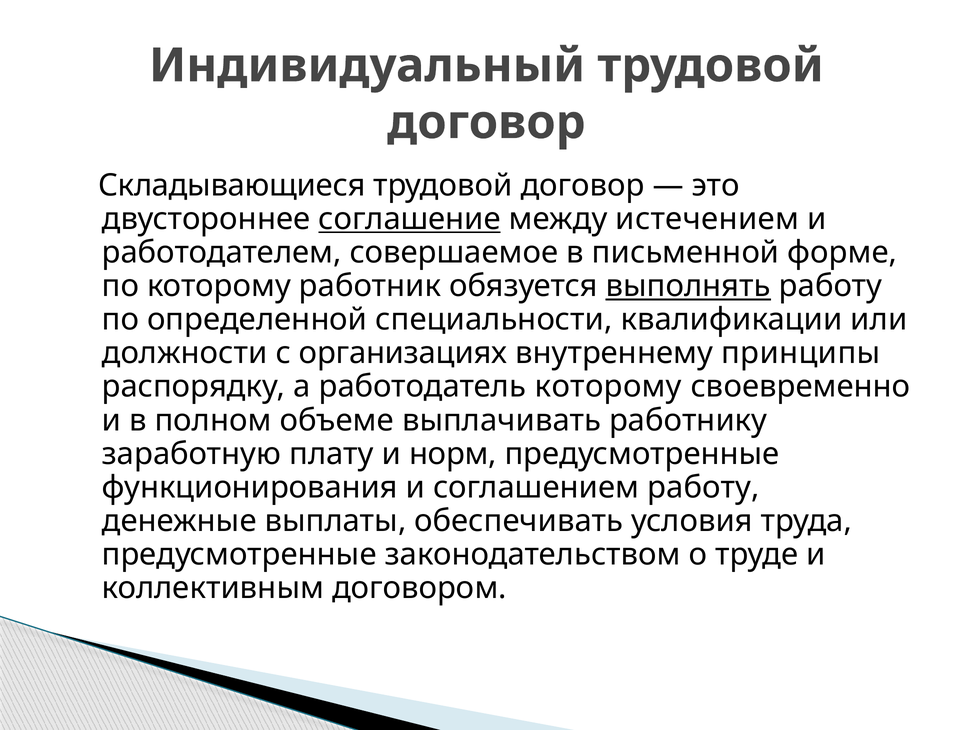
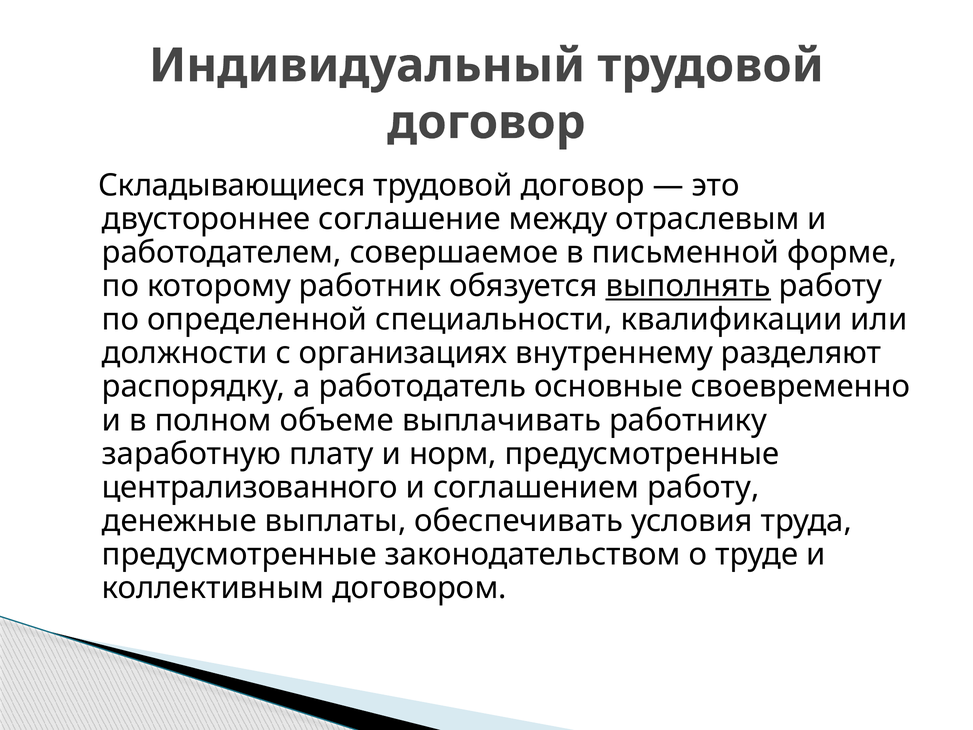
соглашение underline: present -> none (410, 219)
истечением: истечением -> отраслевым (707, 219)
принципы: принципы -> разделяют (801, 353)
работодатель которому: которому -> основные (608, 387)
функционирования: функционирования -> централизованного (250, 487)
